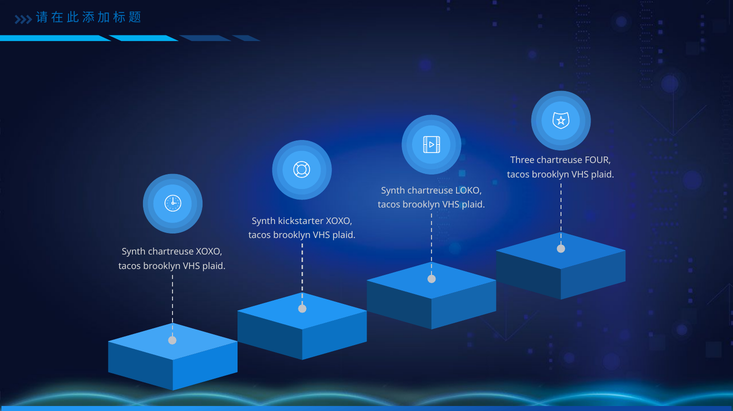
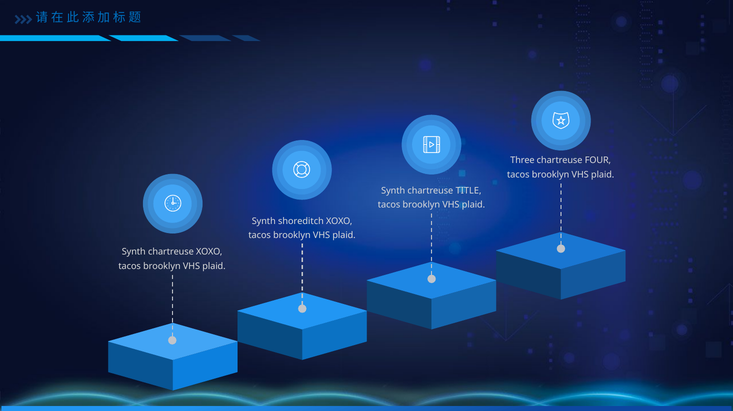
LOKO: LOKO -> TITLE (469, 190)
kickstarter: kickstarter -> shoreditch (301, 221)
